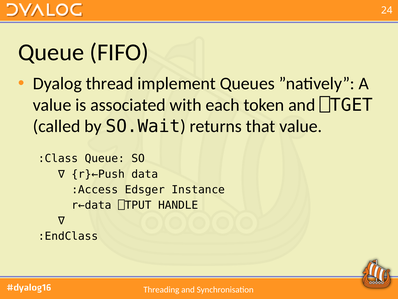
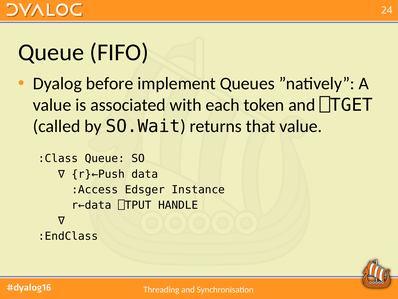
thread: thread -> before (110, 84)
